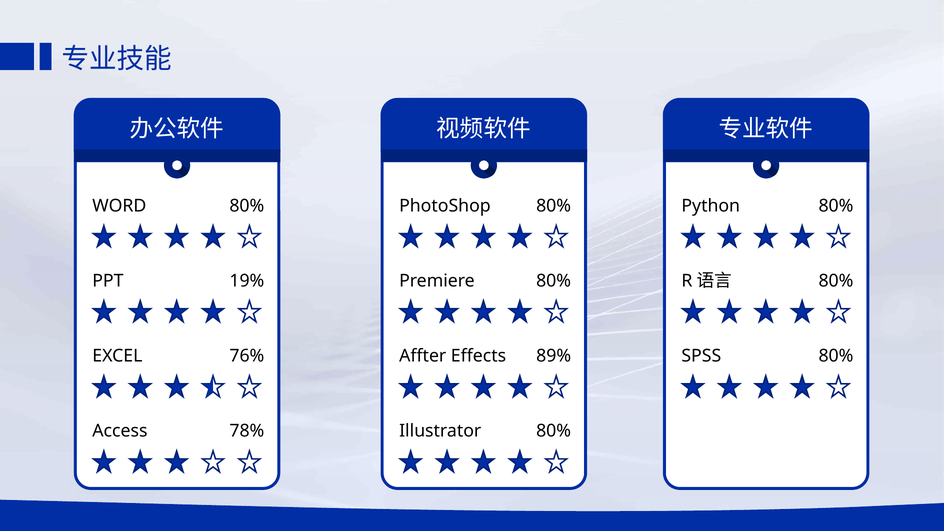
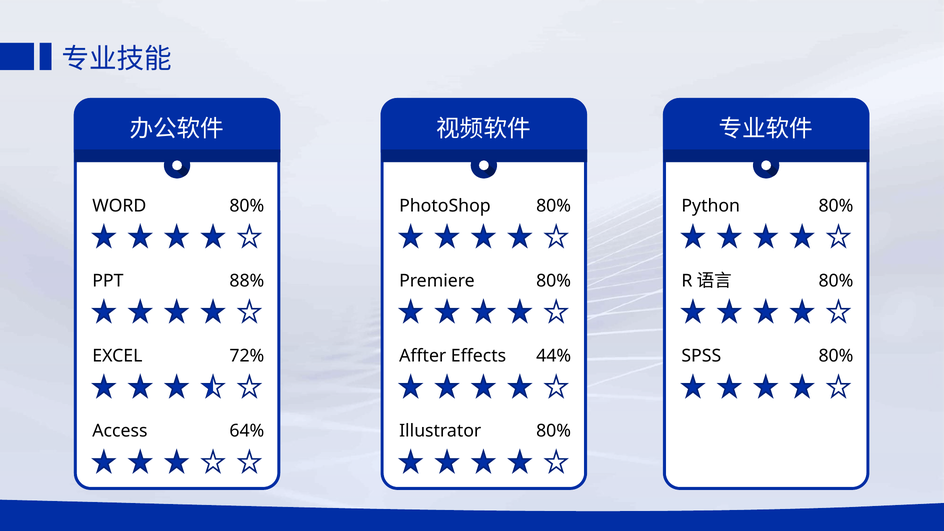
19%: 19% -> 88% (247, 281)
76%: 76% -> 72% (247, 356)
89%: 89% -> 44% (554, 356)
78%: 78% -> 64% (247, 431)
